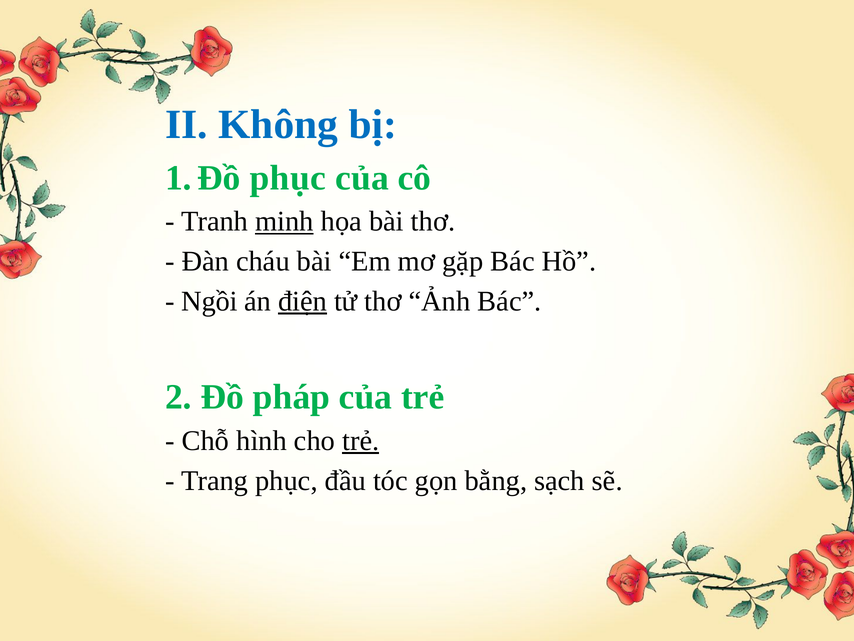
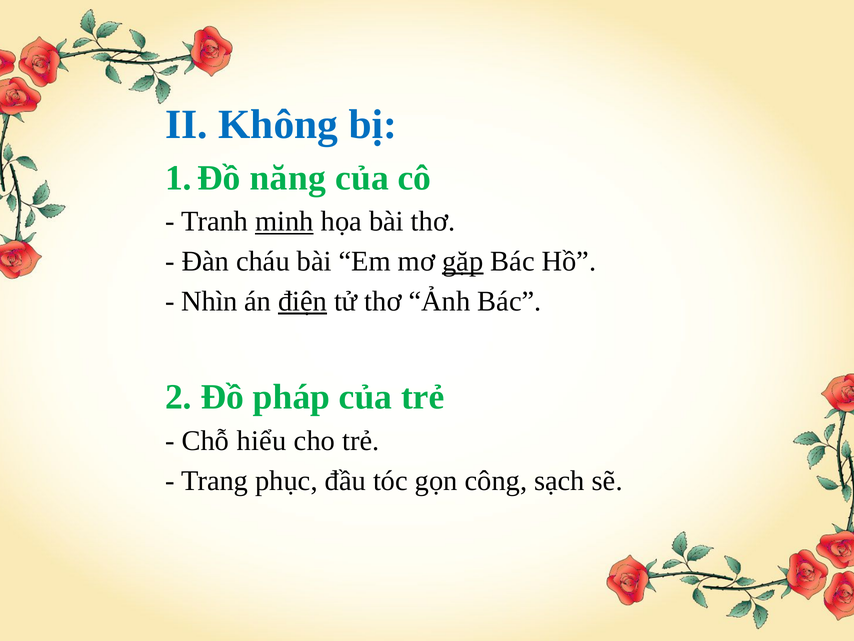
phục: phục -> năng (288, 178)
gặp underline: none -> present (463, 261)
Ngồi: Ngồi -> Nhìn (209, 301)
hình: hình -> hiểu (261, 440)
trẻ underline: present -> none (361, 440)
bằng: bằng -> công (496, 480)
